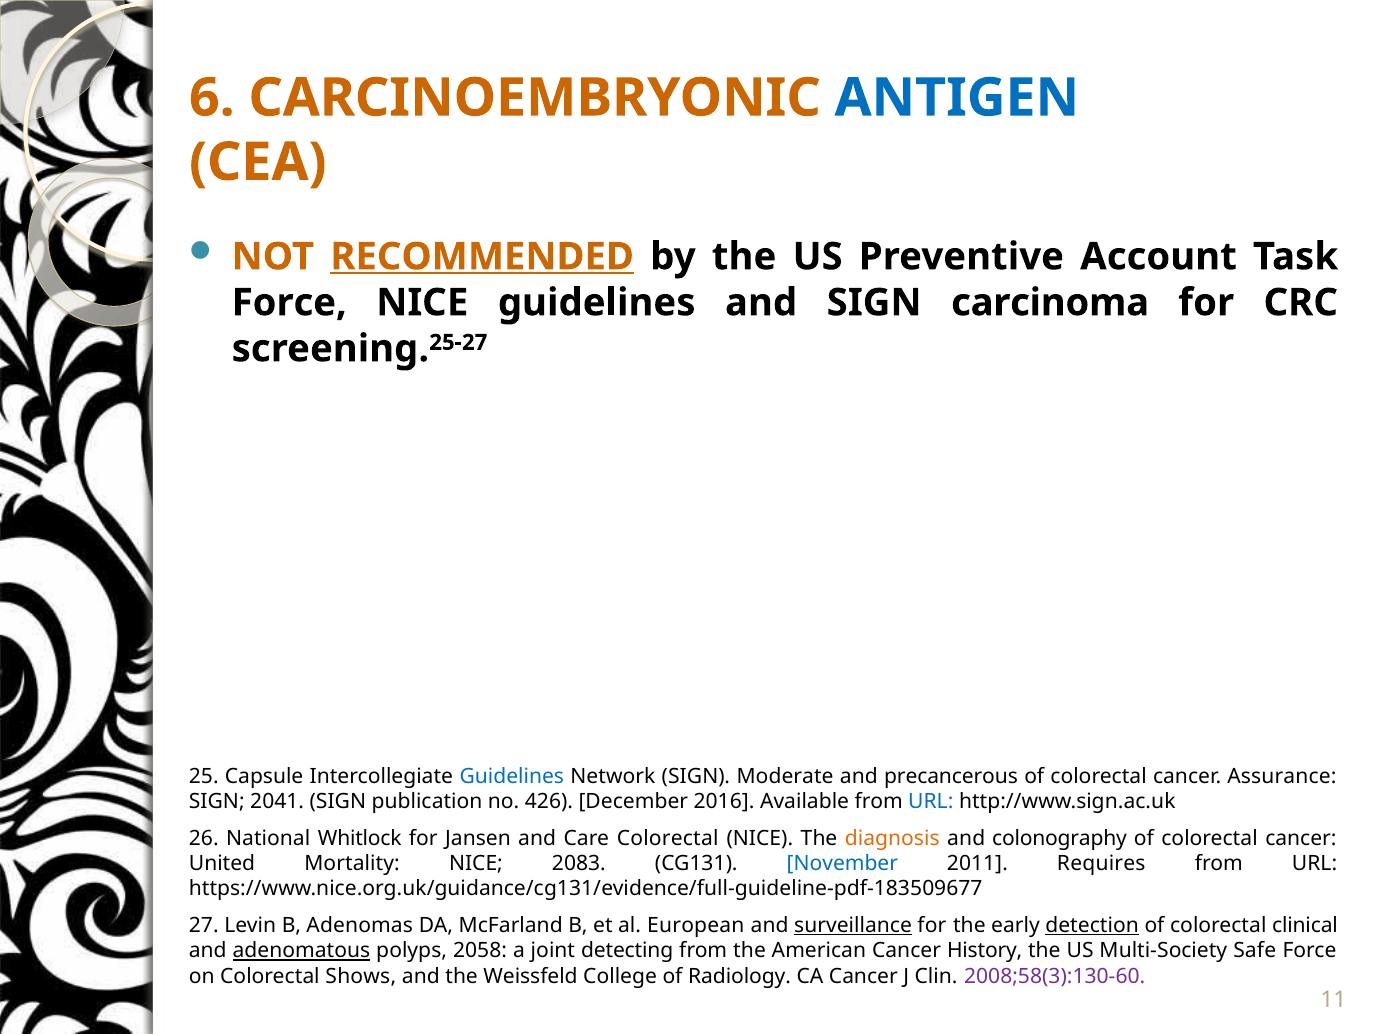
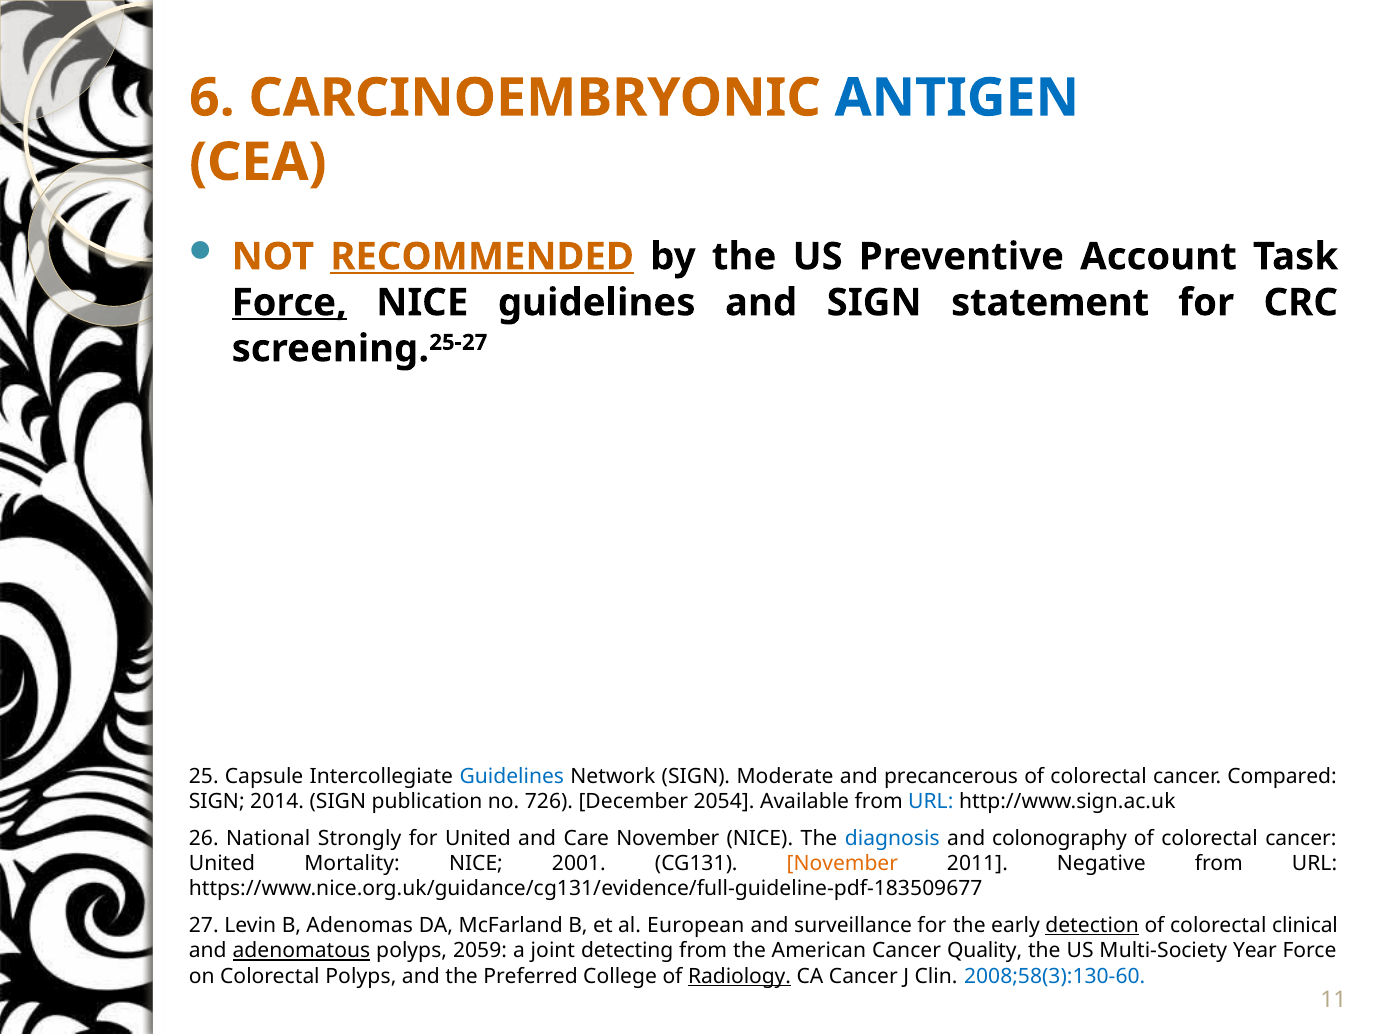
Force underline: none -> present (289, 303)
carcinoma: carcinoma -> statement (1050, 303)
Assurance: Assurance -> Compared (1282, 776)
2041: 2041 -> 2014 (277, 802)
426: 426 -> 726 (549, 802)
2016: 2016 -> 2054 (724, 802)
Whitlock: Whitlock -> Strongly (360, 838)
for Jansen: Jansen -> United (478, 838)
Care Colorectal: Colorectal -> November (668, 838)
diagnosis colour: orange -> blue (892, 838)
2083: 2083 -> 2001 (579, 864)
November colour: blue -> orange (842, 864)
Requires: Requires -> Negative (1101, 864)
surveillance underline: present -> none (853, 926)
2058: 2058 -> 2059 (480, 951)
History: History -> Quality (985, 951)
Safe: Safe -> Year (1255, 951)
Colorectal Shows: Shows -> Polyps (361, 976)
Weissfeld: Weissfeld -> Preferred (531, 976)
Radiology underline: none -> present (740, 976)
2008;58(3):130-60 colour: purple -> blue (1055, 976)
